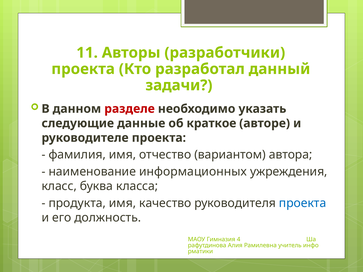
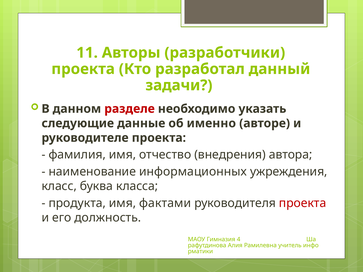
краткое: краткое -> именно (211, 123)
вариантом: вариантом -> внедрения (230, 155)
качество: качество -> фактами (165, 203)
проекта colour: blue -> red (303, 203)
